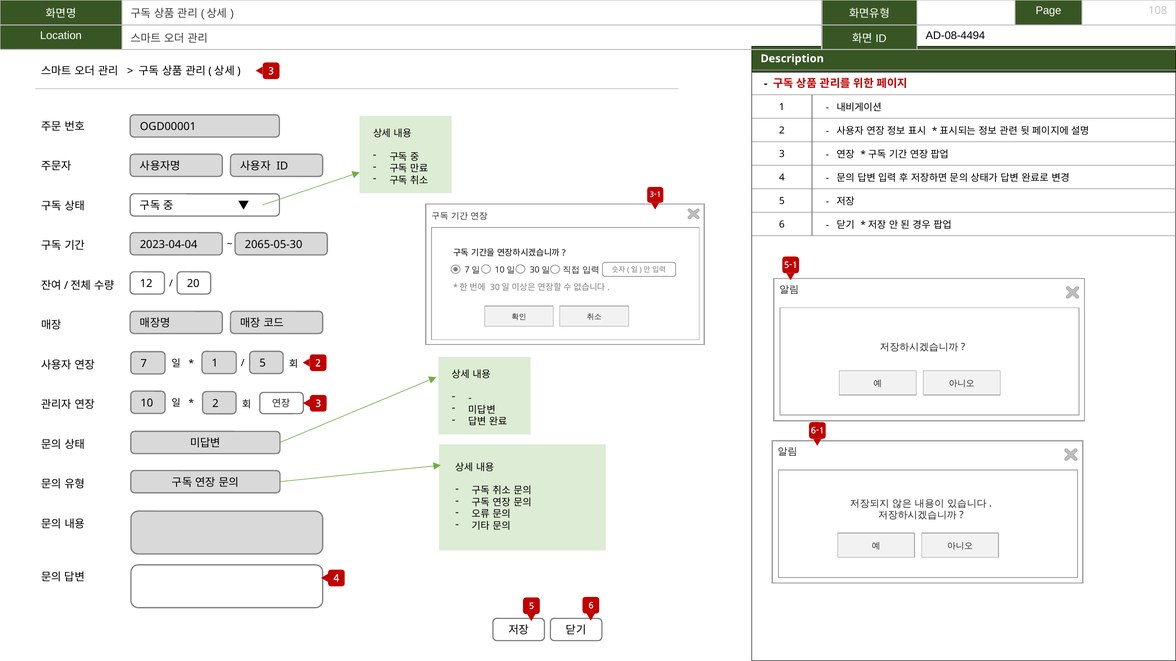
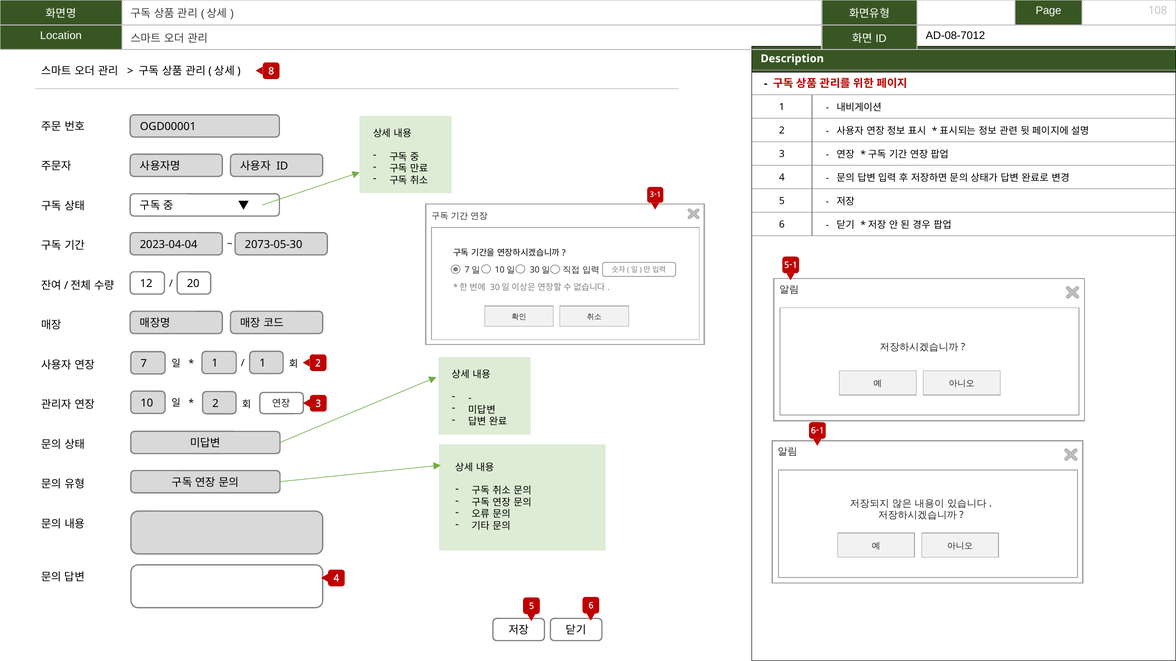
AD-08-4494: AD-08-4494 -> AD-08-7012 (955, 36)
3: 3 -> 8 (271, 71)
2065-05-30: 2065-05-30 -> 2073-05-30 (274, 245)
1 5: 5 -> 1 (263, 363)
